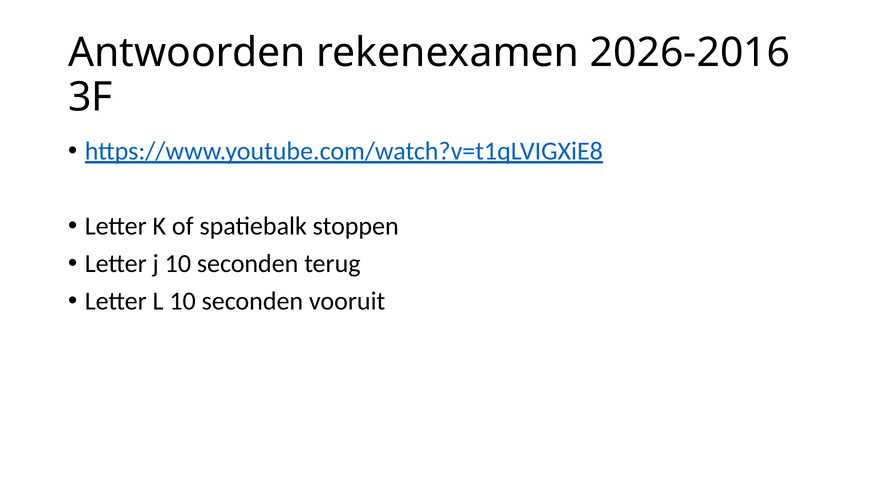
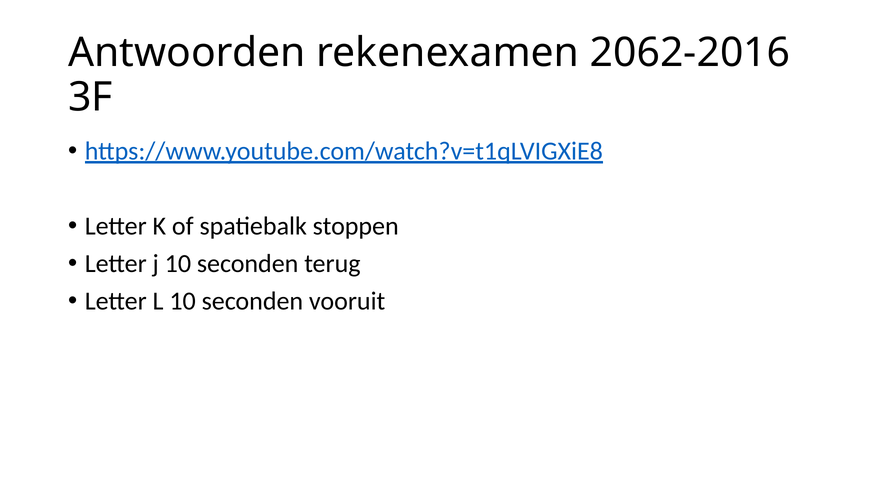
2026-2016: 2026-2016 -> 2062-2016 (690, 53)
